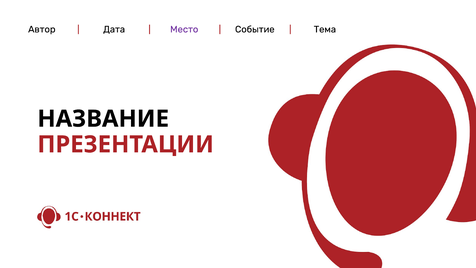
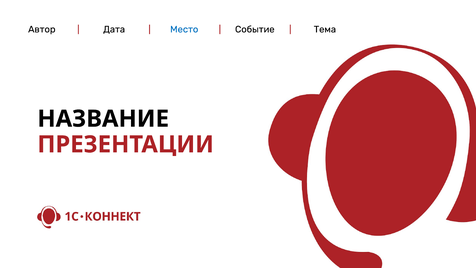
Место colour: purple -> blue (184, 29)
